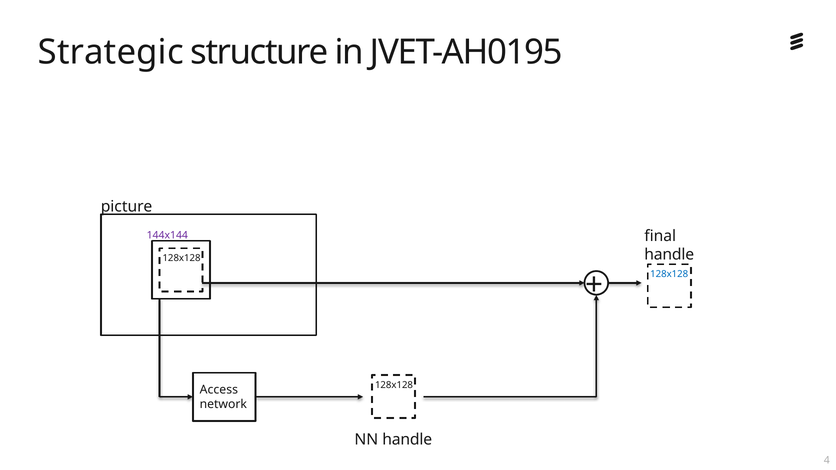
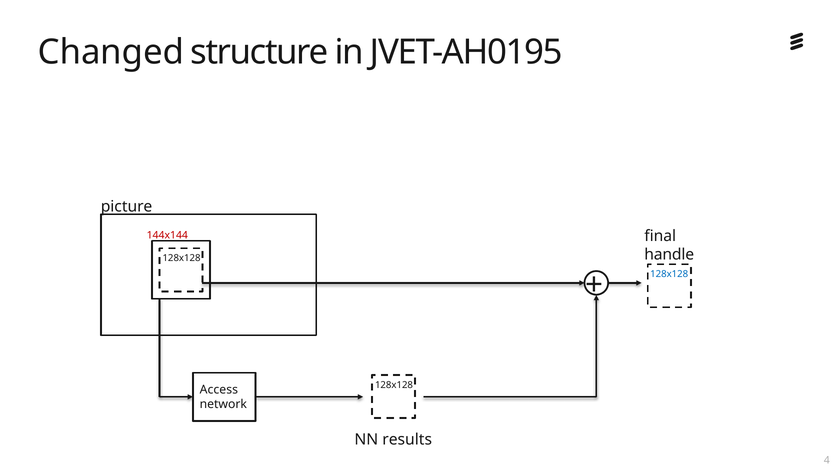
Strategic: Strategic -> Changed (111, 52)
144x144 colour: purple -> red (167, 235)
NN handle: handle -> results (407, 440)
